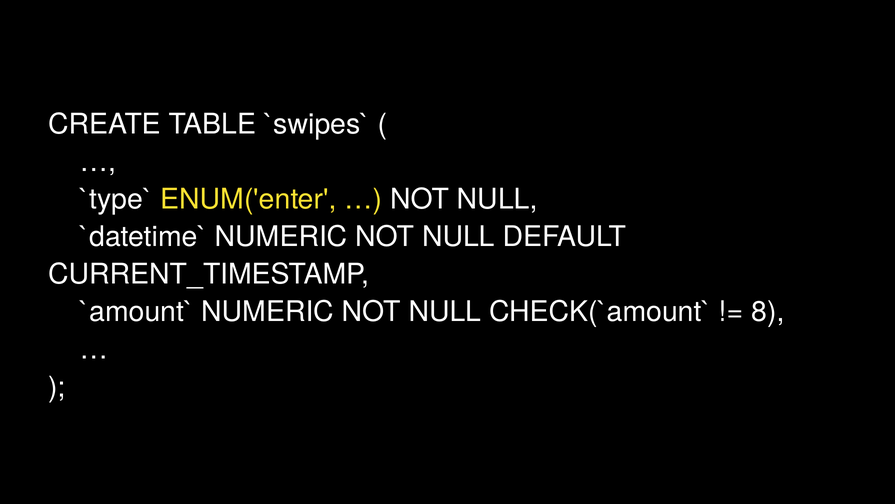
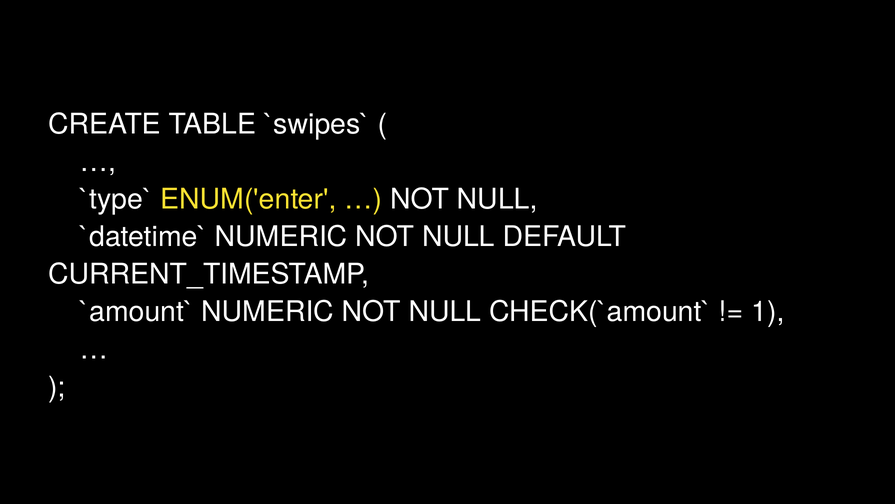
8: 8 -> 1 (768, 312)
